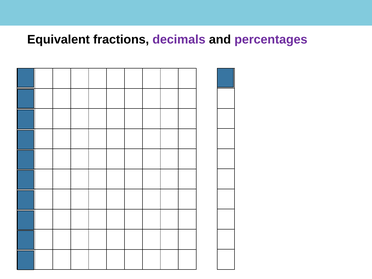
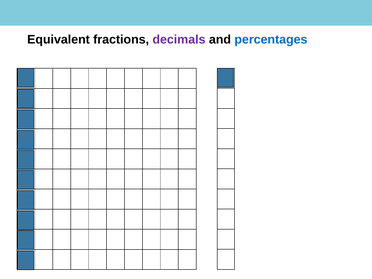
percentages colour: purple -> blue (271, 39)
